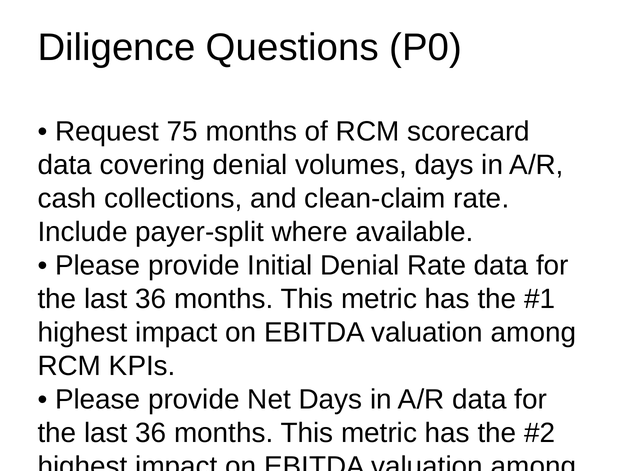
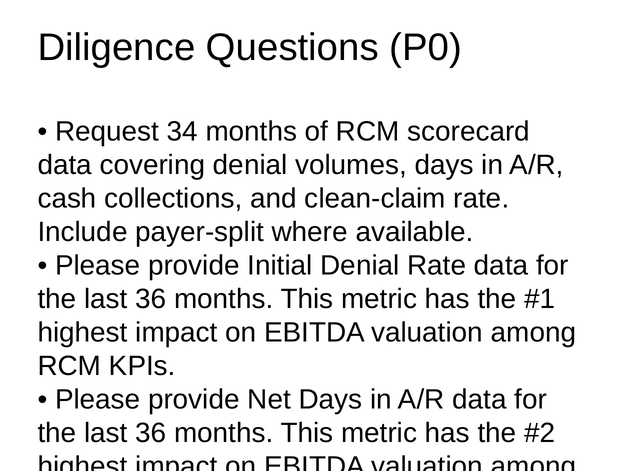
75: 75 -> 34 (182, 132)
